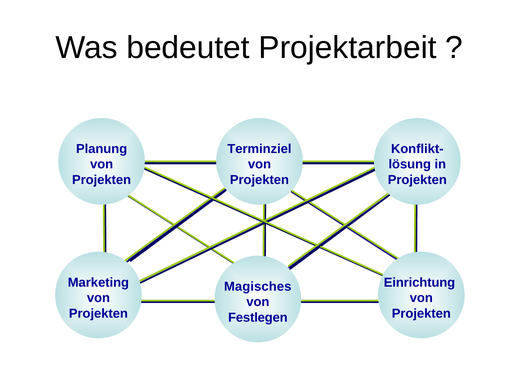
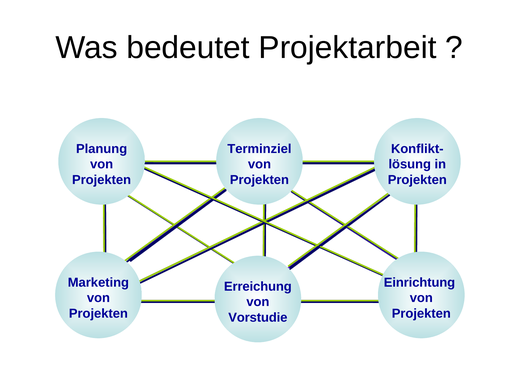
Magisches: Magisches -> Erreichung (258, 287)
Festlegen: Festlegen -> Vorstudie (258, 318)
